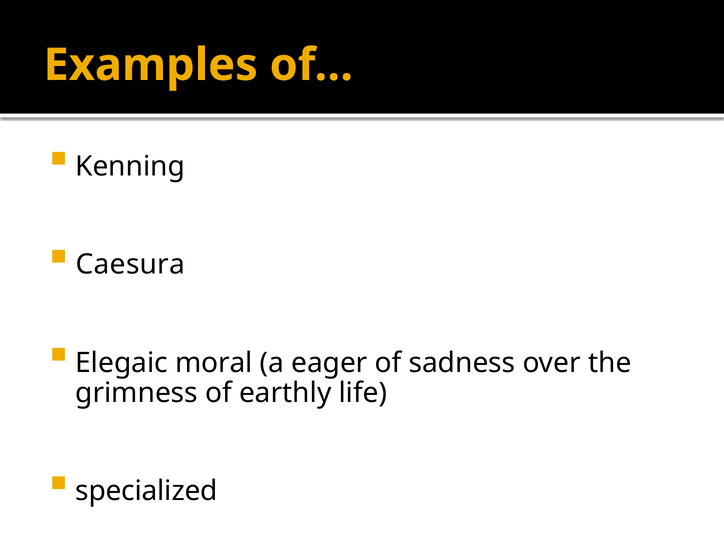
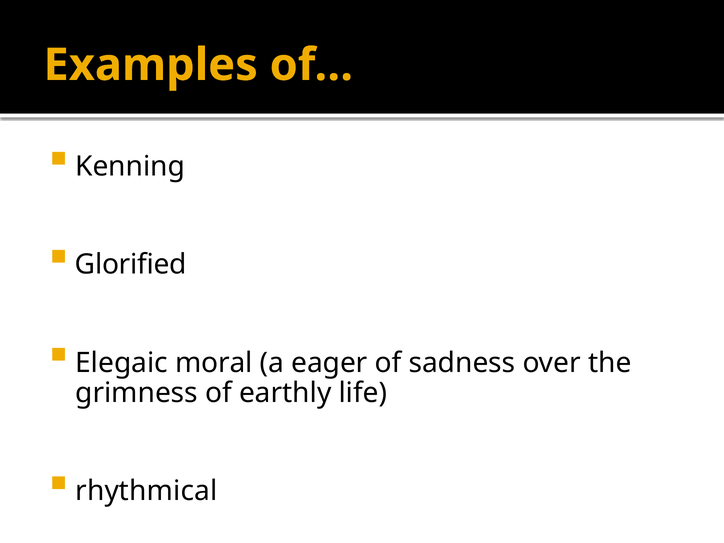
Caesura: Caesura -> Glorified (131, 265)
specialized: specialized -> rhythmical (146, 491)
